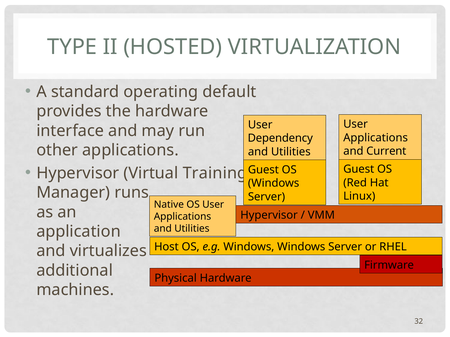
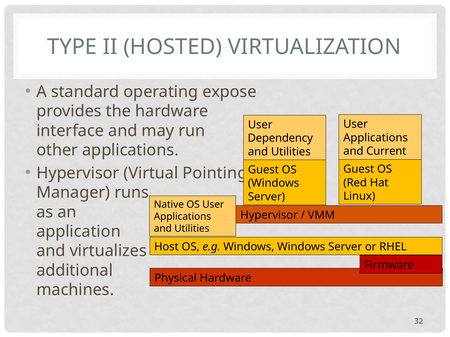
default: default -> expose (229, 92)
Training: Training -> Pointing (215, 173)
